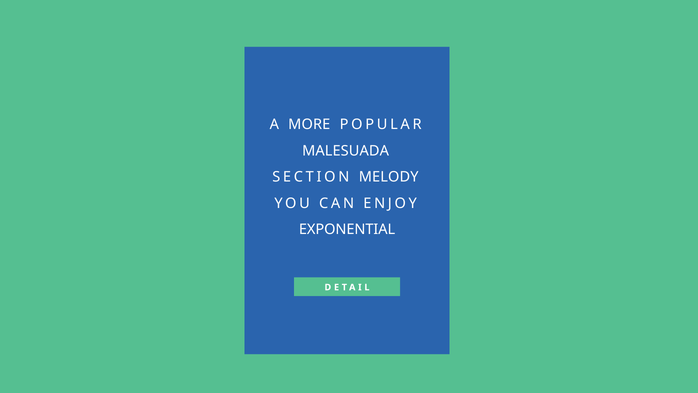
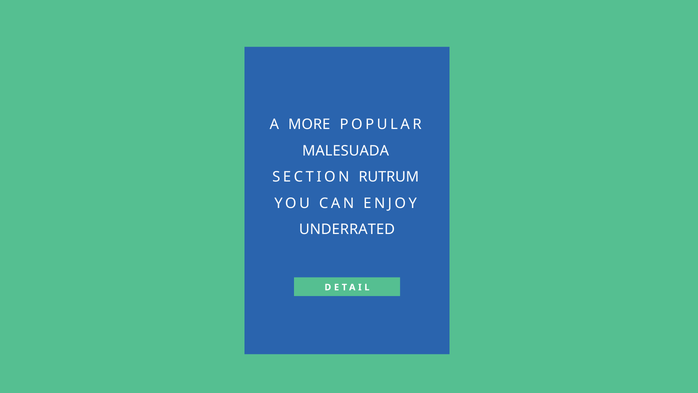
MELODY: MELODY -> RUTRUM (389, 177)
EXPONENTIAL: EXPONENTIAL -> UNDERRATED (347, 229)
